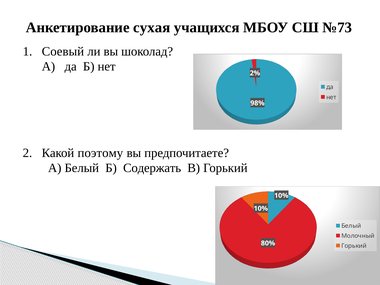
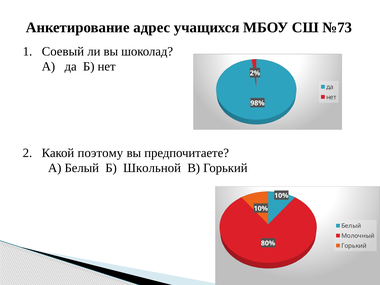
сухая: сухая -> адрес (152, 28)
Содержать: Содержать -> Школьной (152, 168)
